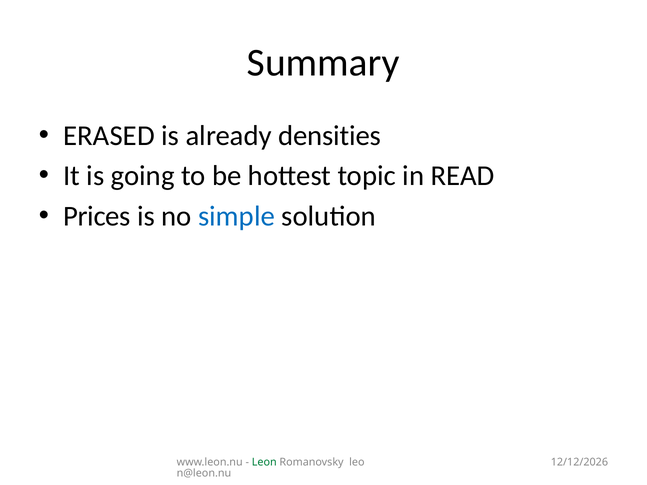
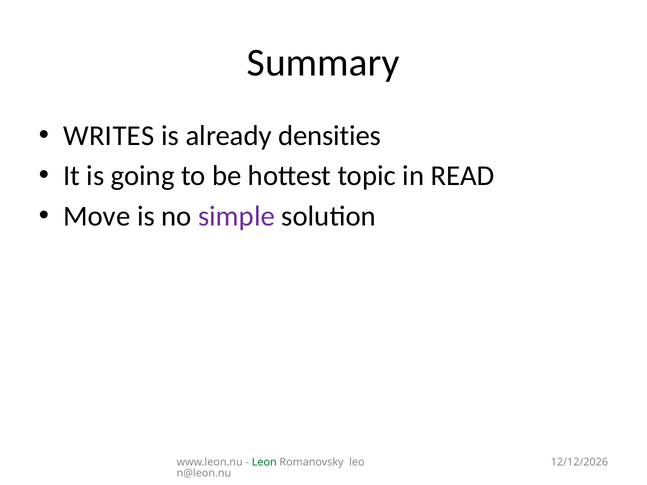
ERASED: ERASED -> WRITES (109, 136)
Prices: Prices -> Move (97, 216)
simple colour: blue -> purple (237, 216)
